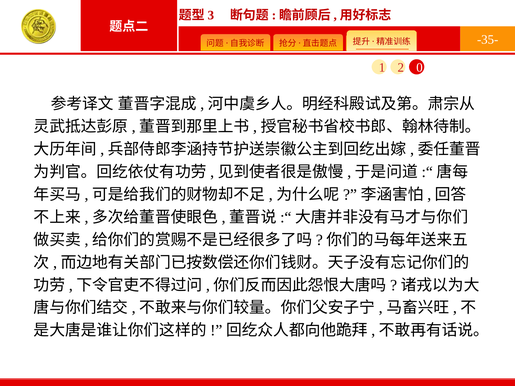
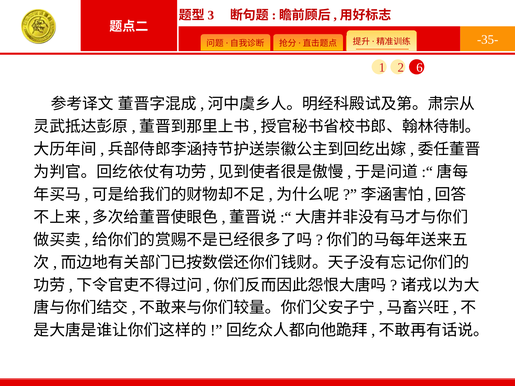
0: 0 -> 6 (420, 68)
